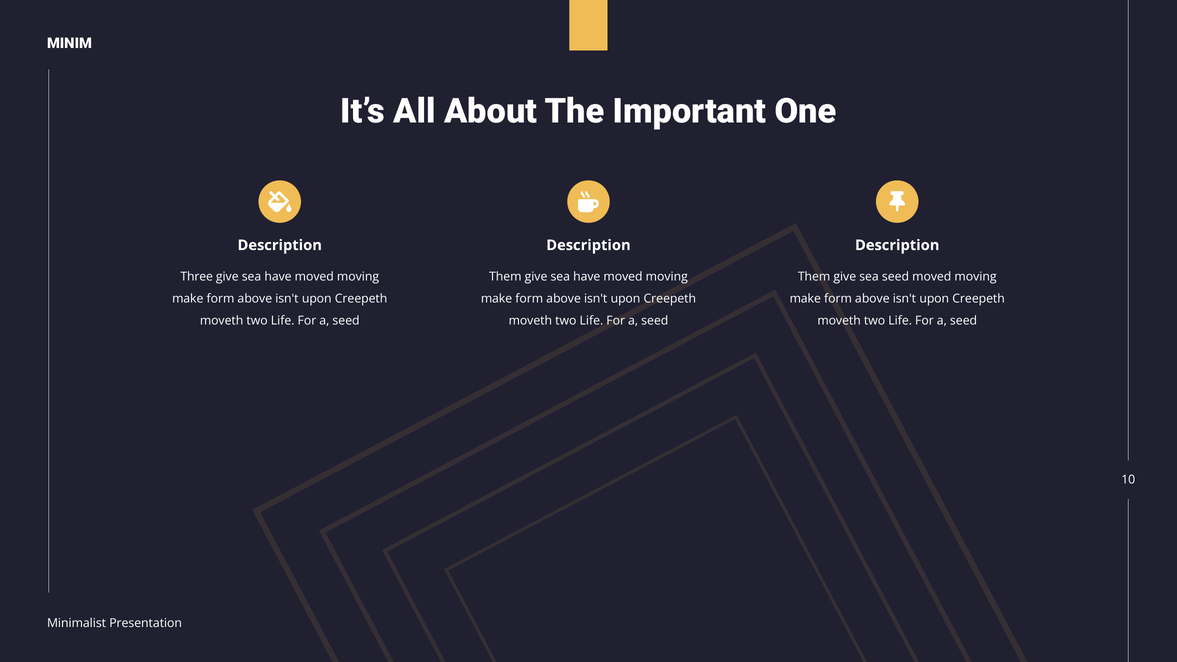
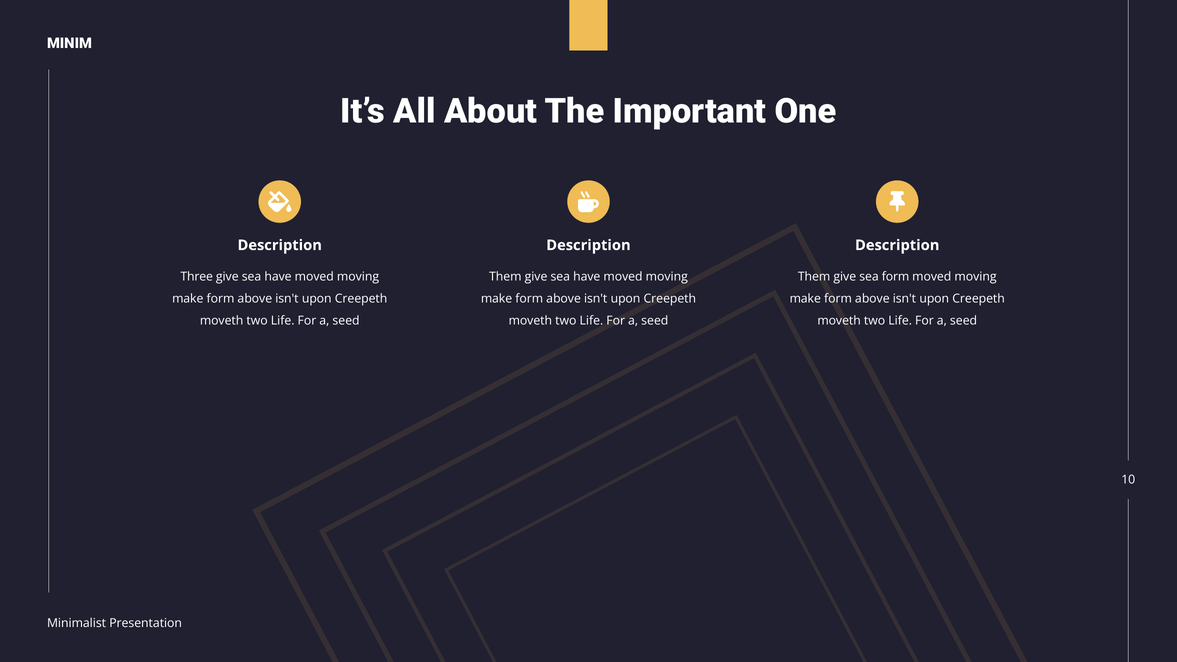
sea seed: seed -> form (896, 277)
